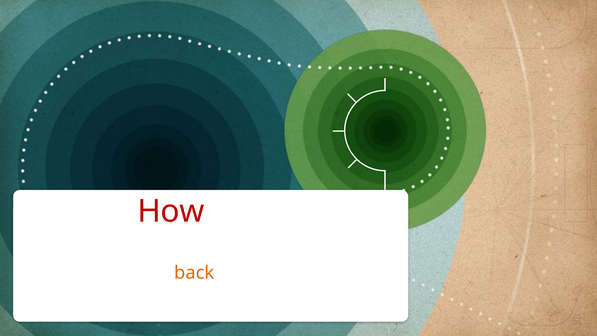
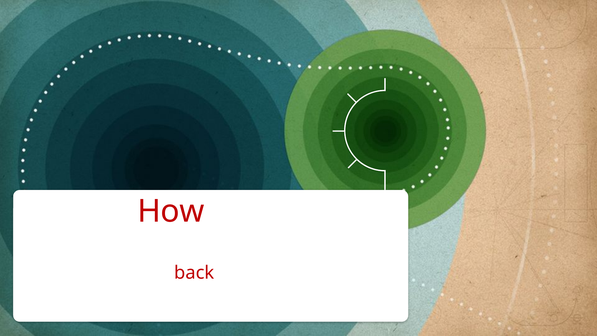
back colour: orange -> red (194, 272)
